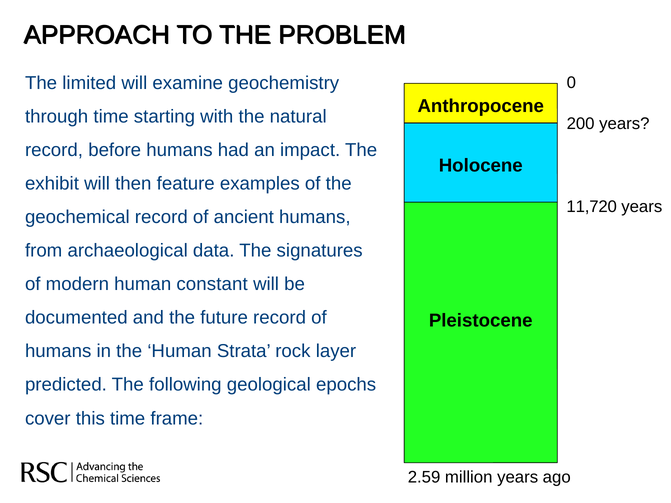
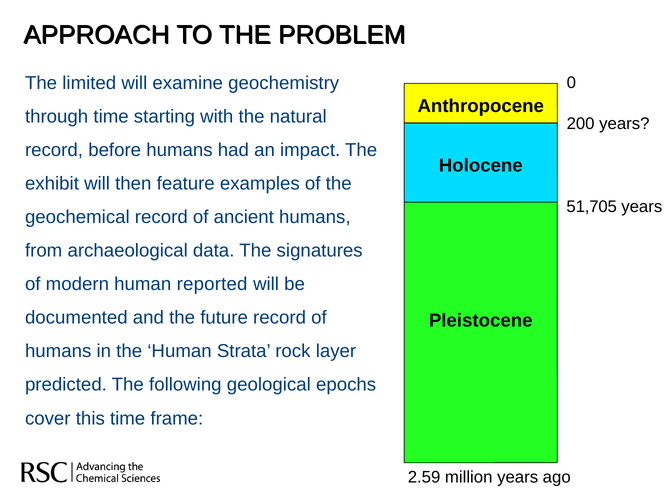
11,720: 11,720 -> 51,705 (592, 207)
constant: constant -> reported (212, 284)
